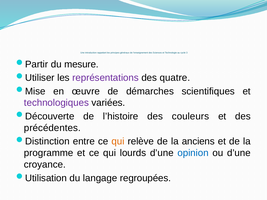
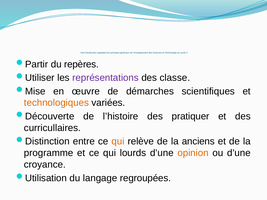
mesure: mesure -> repères (81, 64)
quatre: quatre -> classe (175, 78)
technologiques colour: purple -> orange (56, 103)
couleurs: couleurs -> pratiquer (191, 116)
précédentes: précédentes -> curricullaires (52, 128)
opinion colour: blue -> orange (193, 153)
